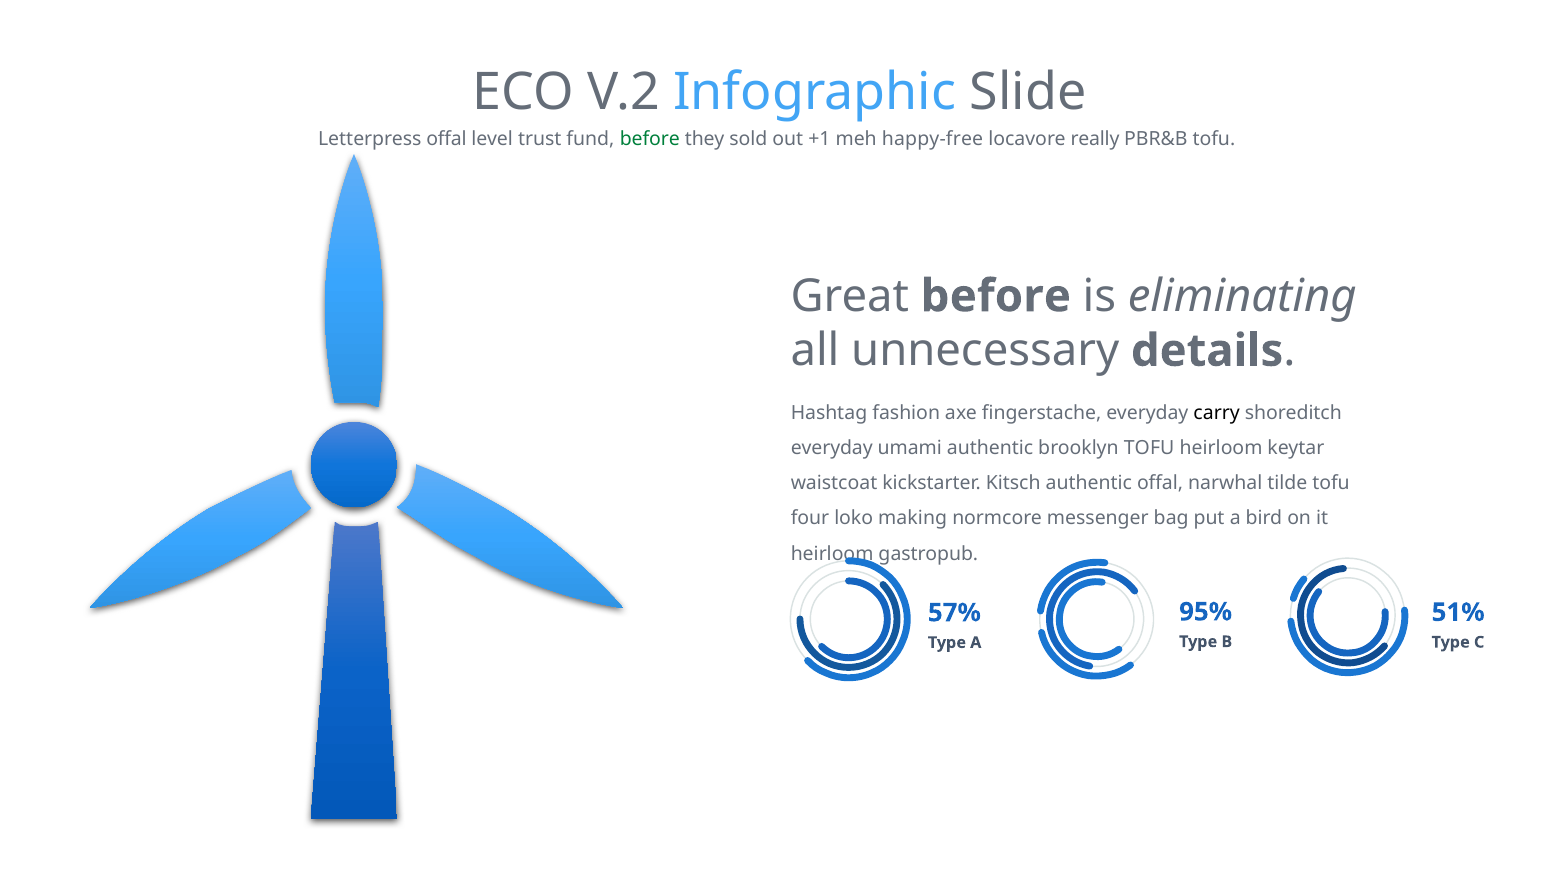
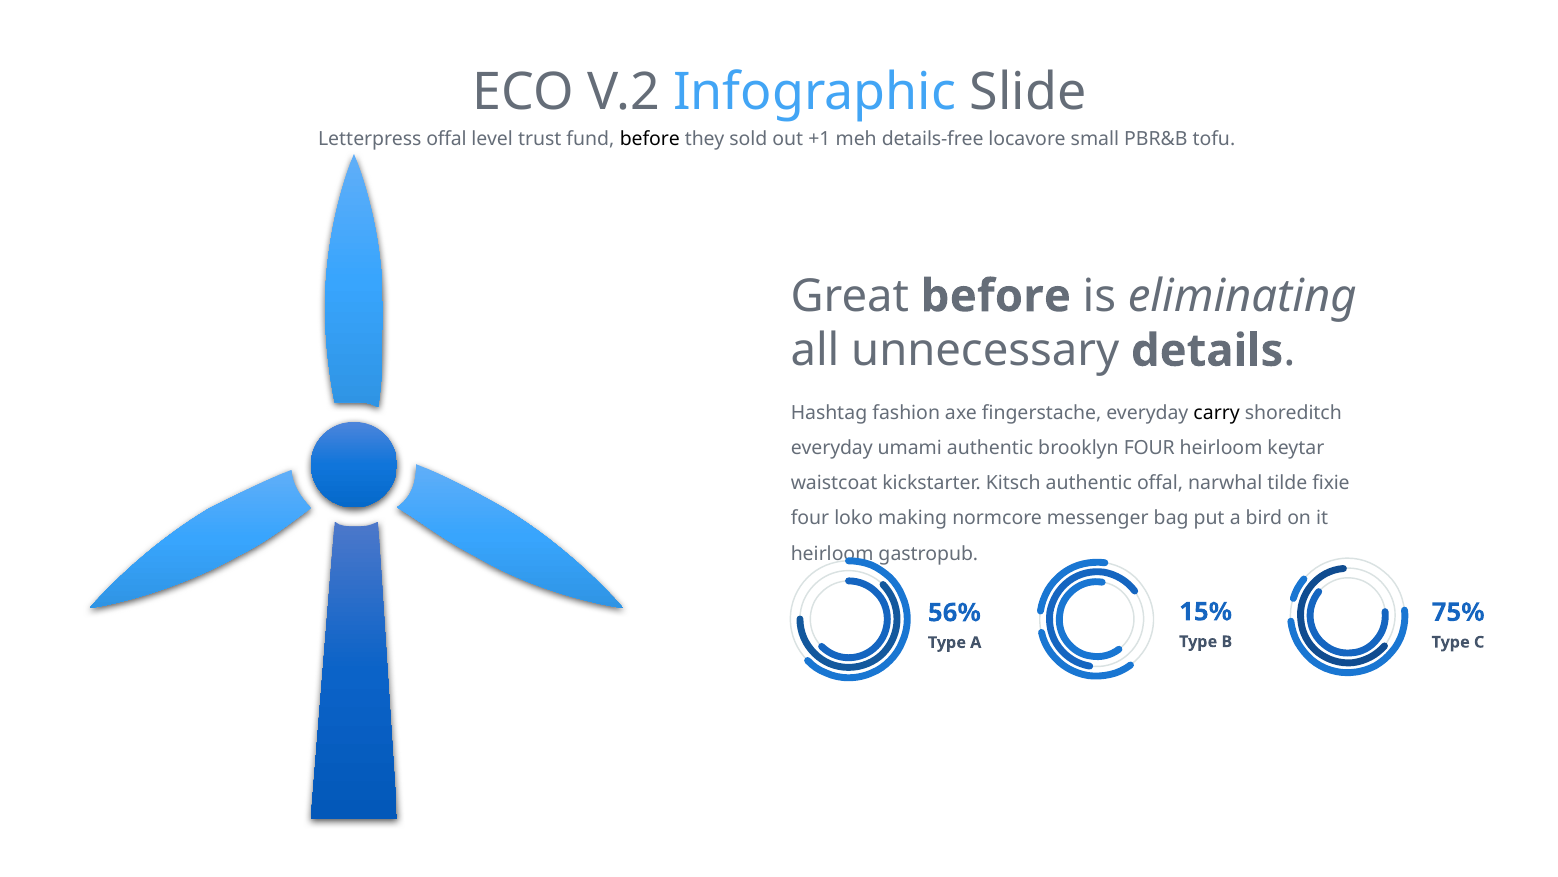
before colour: green -> black (650, 139)
happy-free: happy-free -> details-free (933, 139)
really: really -> small (1095, 139)
brooklyn TOFU: TOFU -> FOUR (1149, 448)
tilde tofu: tofu -> fixie (1331, 483)
95%: 95% -> 15% (1206, 611)
51%: 51% -> 75% (1458, 612)
57%: 57% -> 56% (954, 612)
